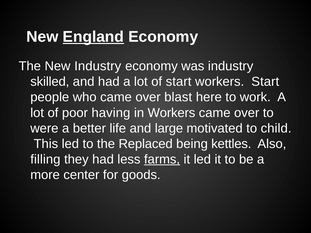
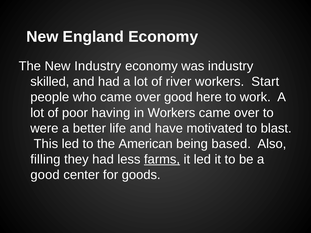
England underline: present -> none (93, 37)
of start: start -> river (179, 82)
over blast: blast -> good (178, 97)
large: large -> have (169, 128)
child: child -> blast (276, 128)
Replaced: Replaced -> American (146, 144)
kettles: kettles -> based (231, 144)
more: more -> good (45, 175)
